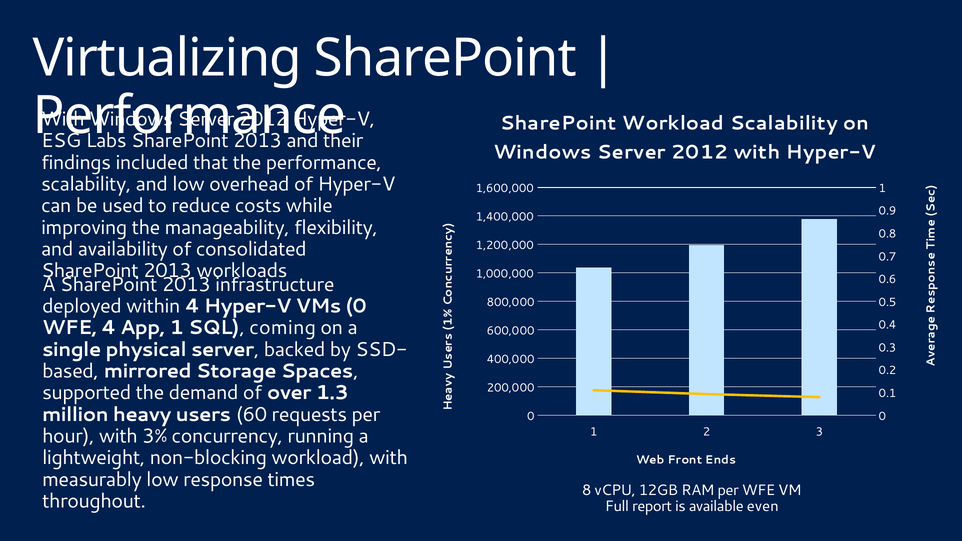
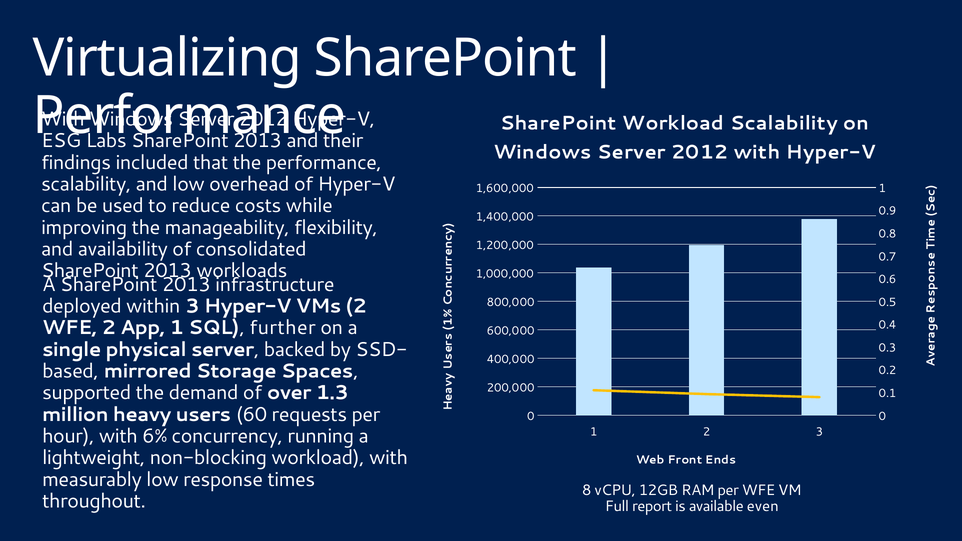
within 4: 4 -> 3 (192, 306)
VMs 0: 0 -> 2 (356, 306)
WFE 4: 4 -> 2 (109, 328)
coming: coming -> further (283, 328)
3%: 3% -> 6% (155, 436)
